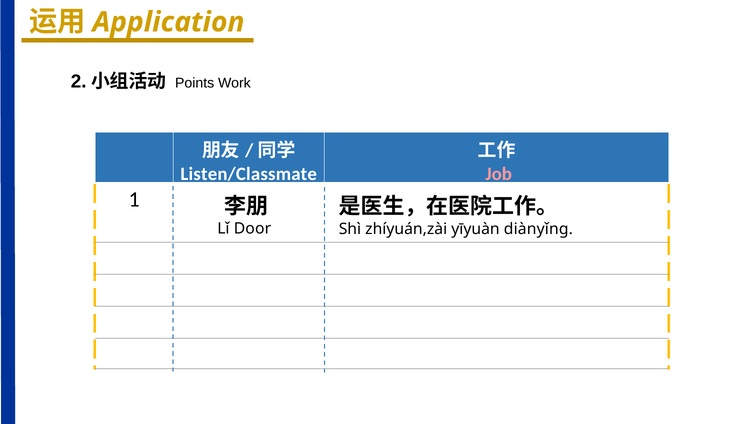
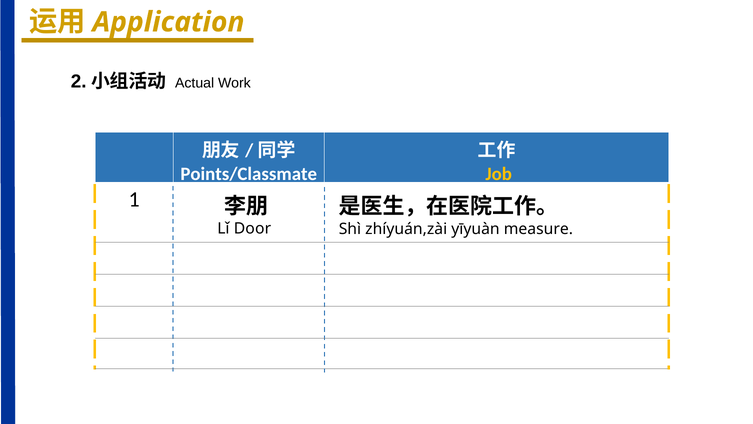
Points: Points -> Actual (195, 83)
Listen/Classmate: Listen/Classmate -> Points/Classmate (249, 174)
Job colour: pink -> yellow (499, 174)
diànyǐnɡ: diànyǐnɡ -> measure (538, 229)
